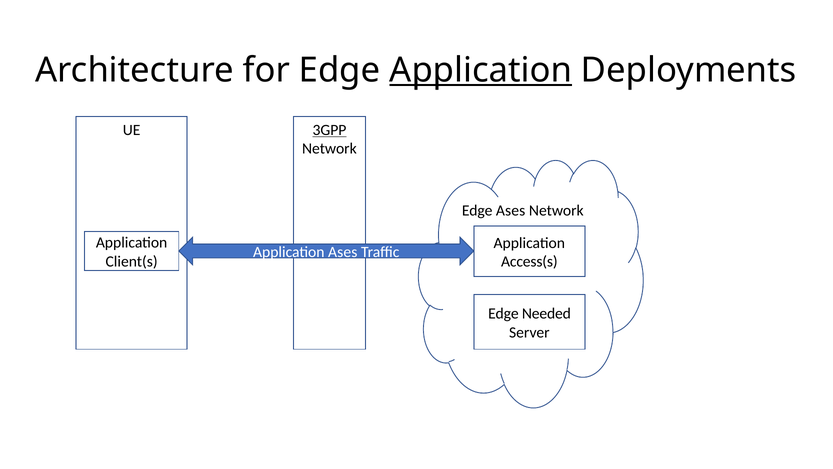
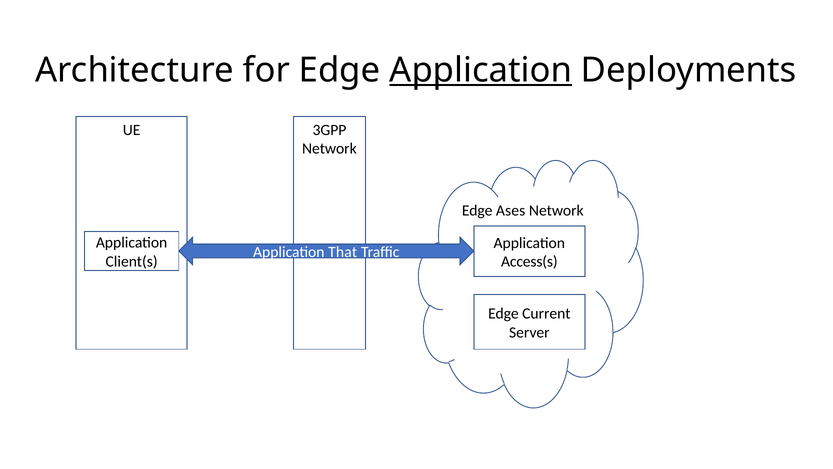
3GPP underline: present -> none (329, 130)
Application Ases: Ases -> That (343, 252)
Needed: Needed -> Current (546, 313)
